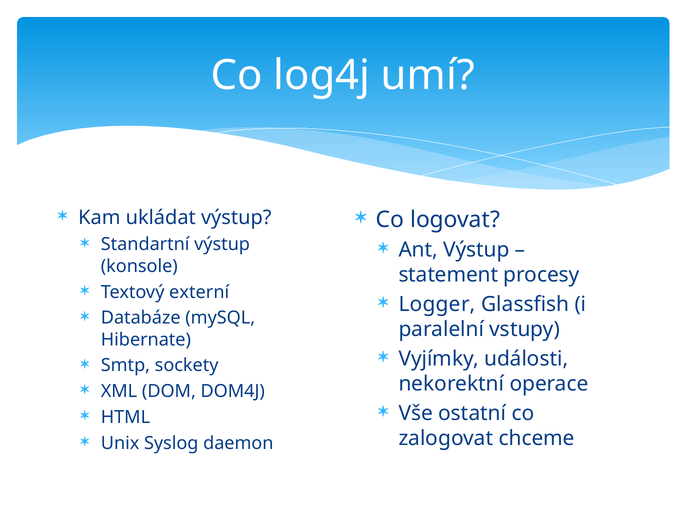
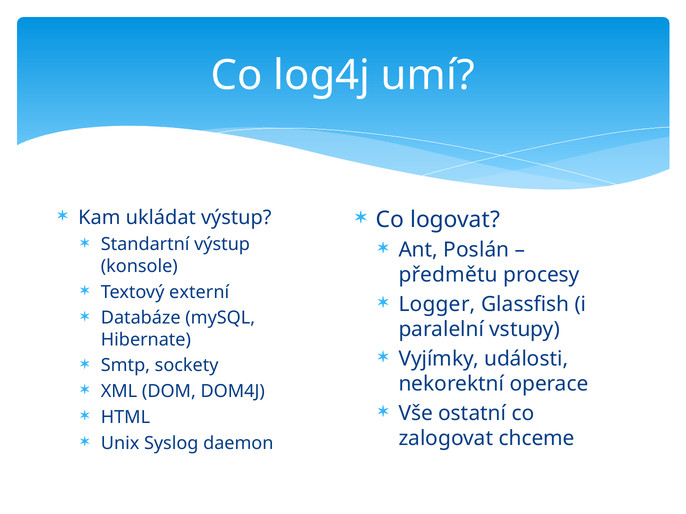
Ant Výstup: Výstup -> Poslán (476, 250)
statement: statement -> předmětu (448, 275)
